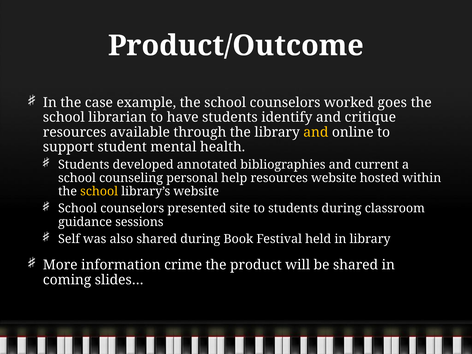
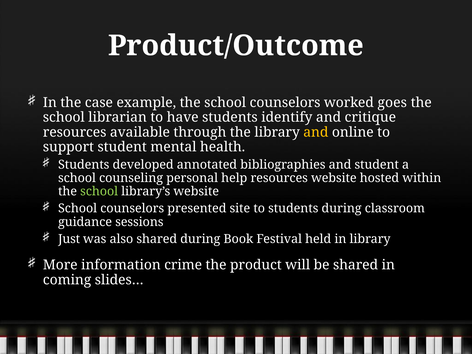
and current: current -> student (377, 165)
school colour: yellow -> light green (99, 192)
Self: Self -> Just (69, 239)
